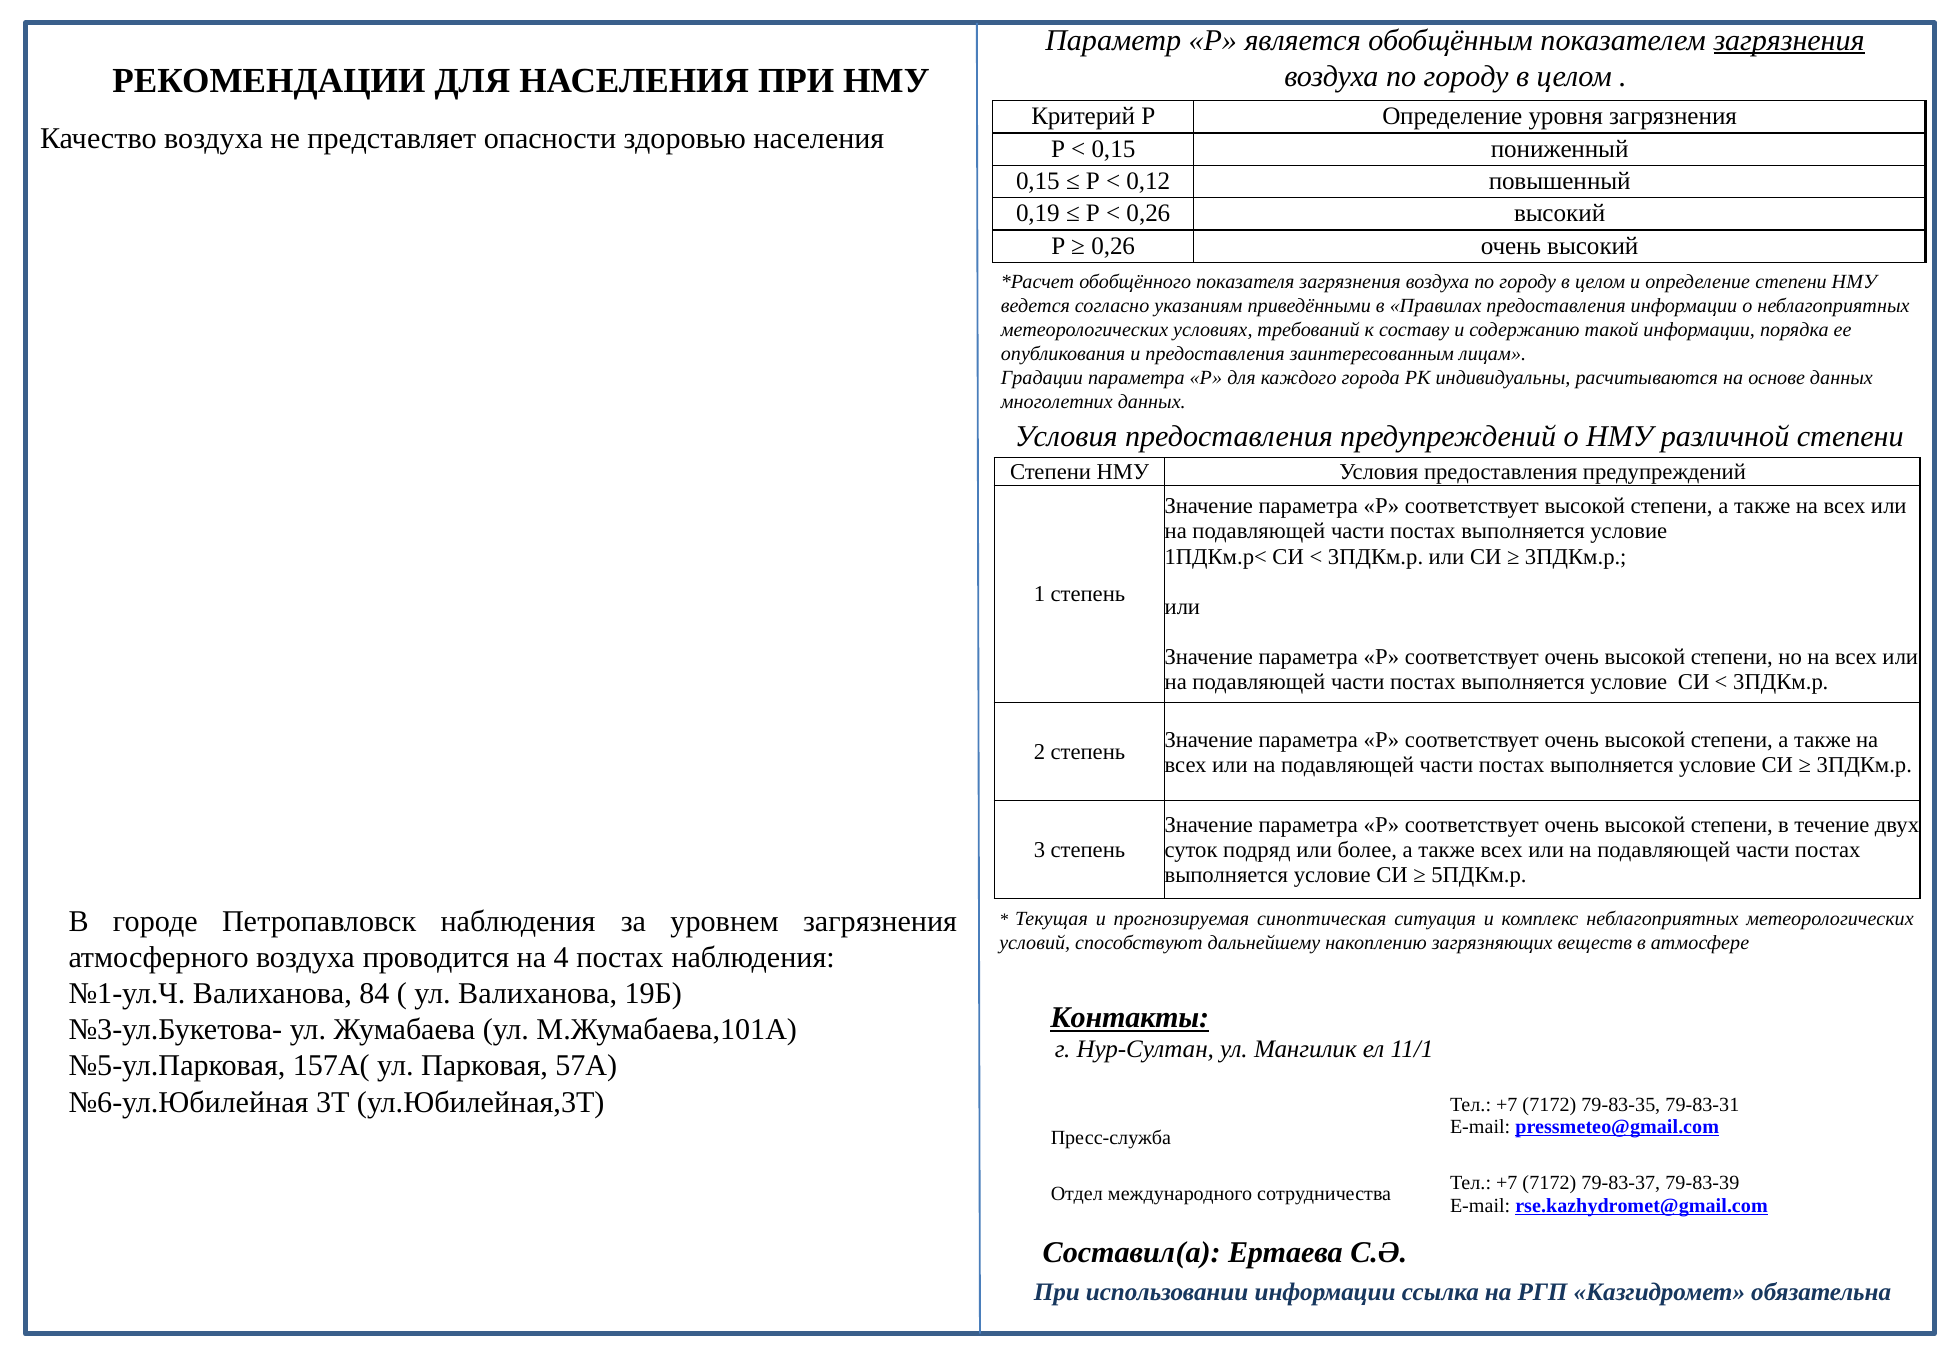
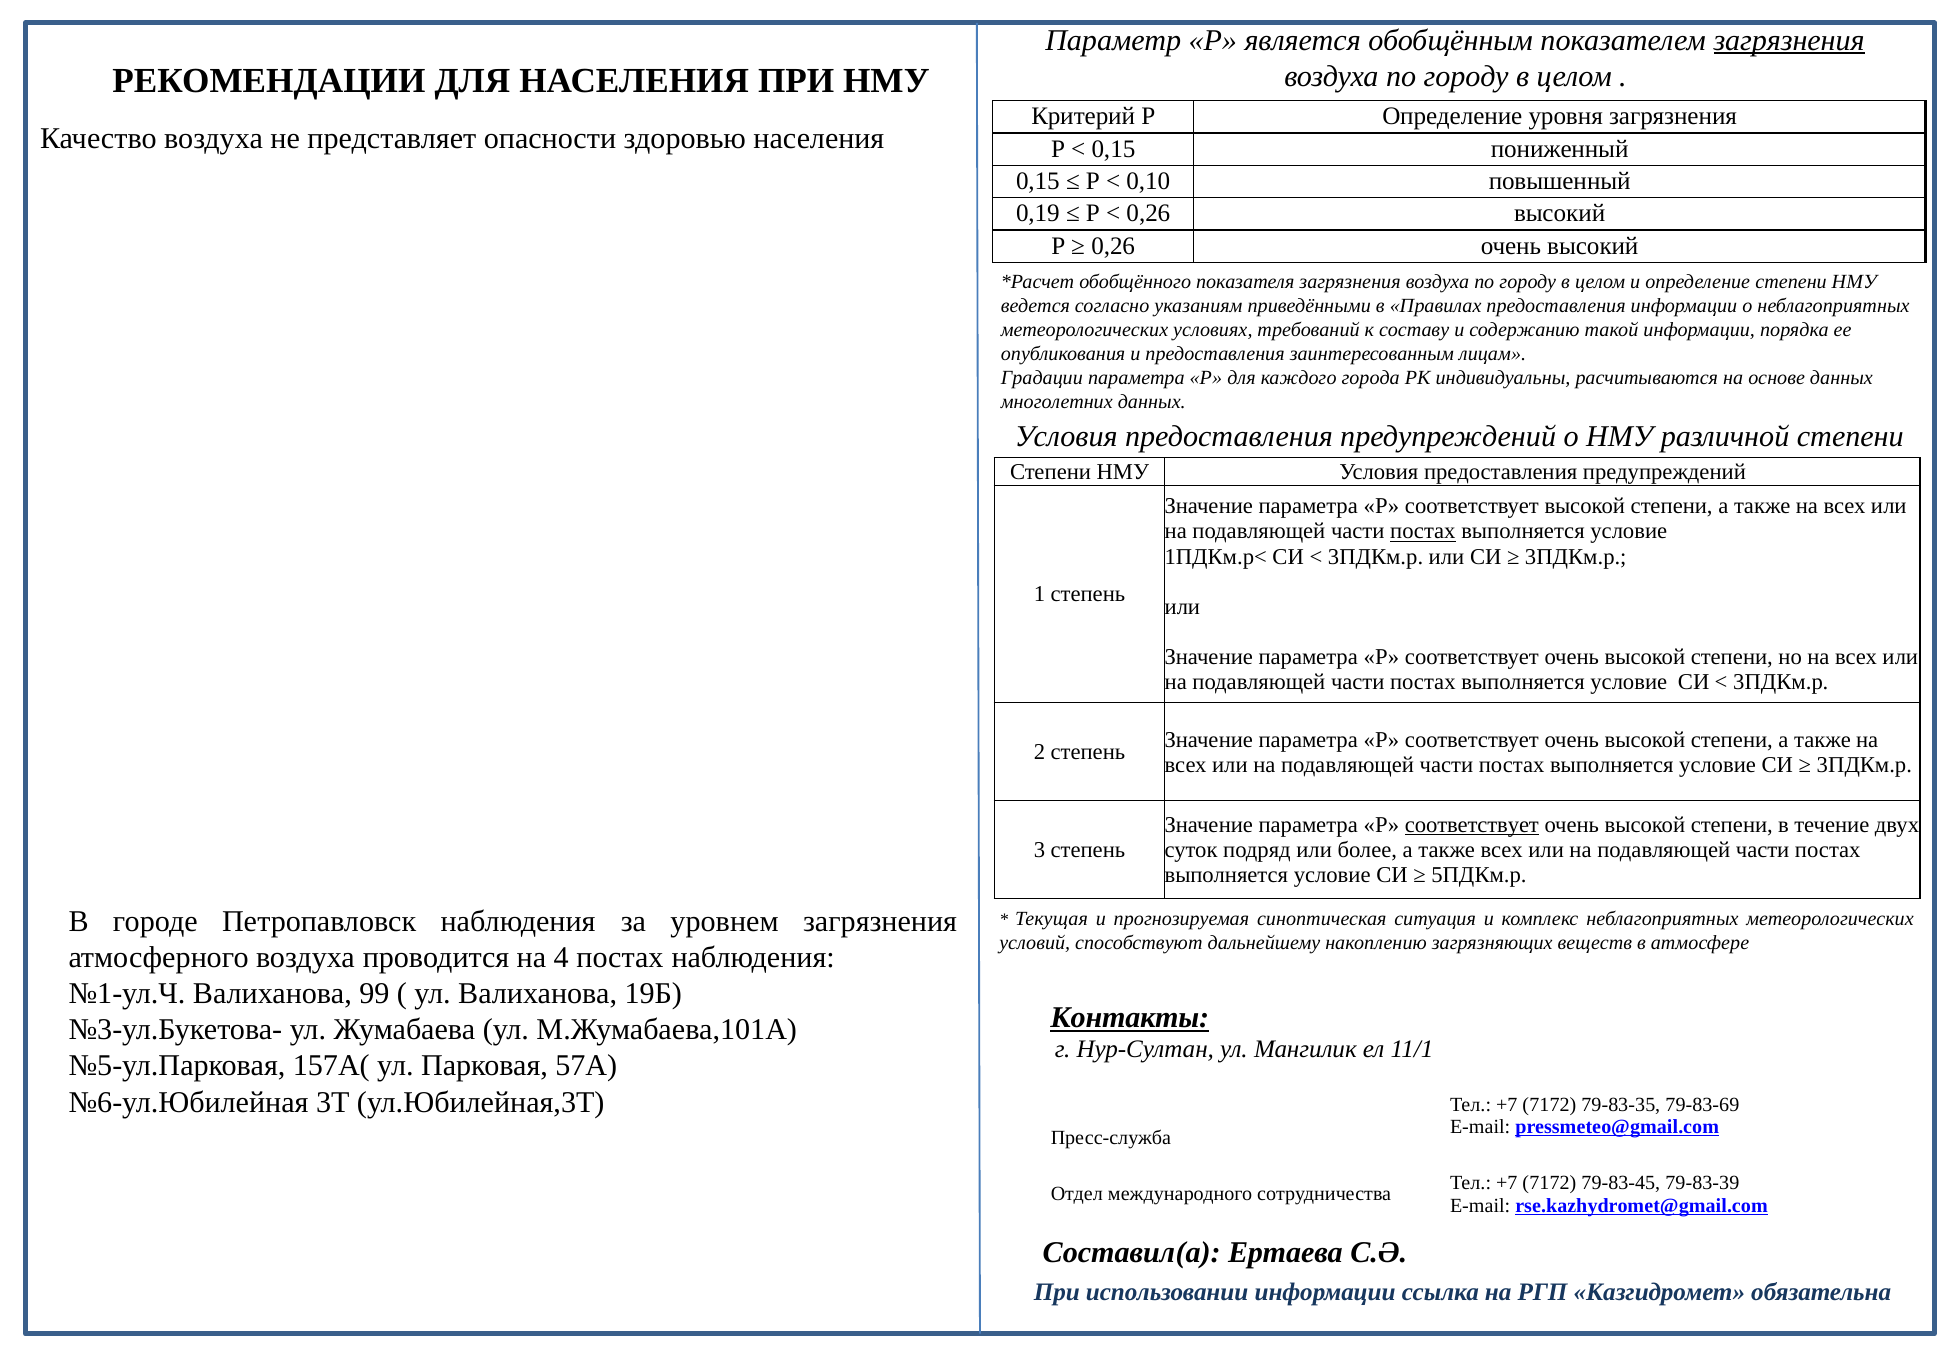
0,12: 0,12 -> 0,10 (1148, 181)
постах underline: none -> present (1423, 531)
соответствует underline: none -> present (1472, 825)
84: 84 -> 99 (374, 994)
79-83-31: 79-83-31 -> 79-83-69 (1702, 1105)
79-83-37: 79-83-37 -> 79-83-45 (1621, 1183)
